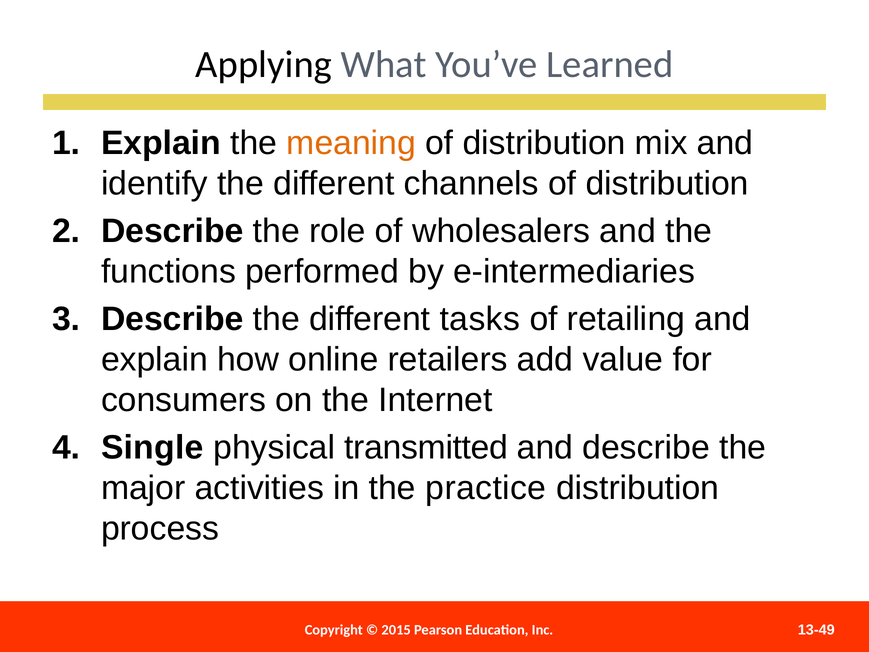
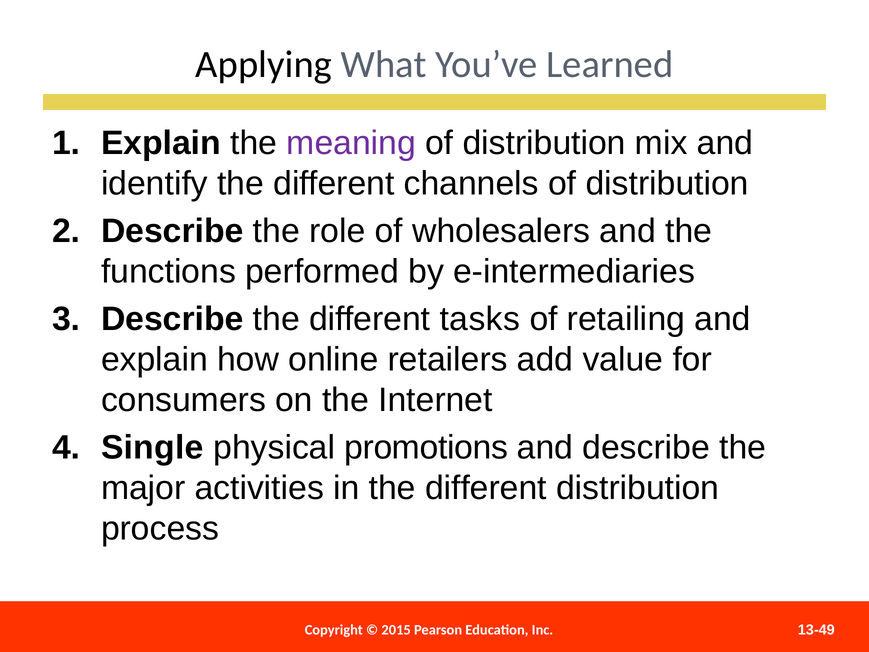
meaning colour: orange -> purple (351, 143)
transmitted: transmitted -> promotions (426, 447)
in the practice: practice -> different (486, 488)
